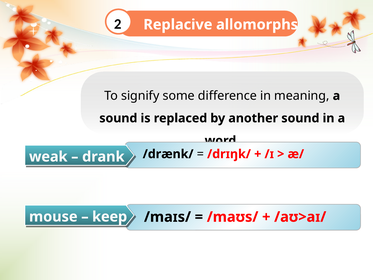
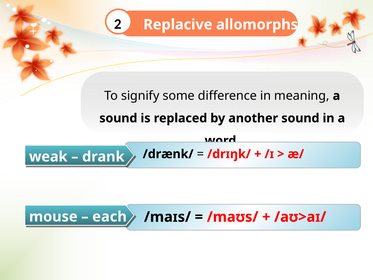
keep: keep -> each (110, 217)
